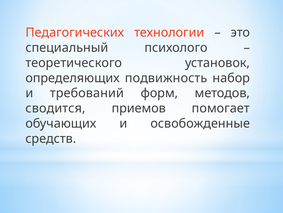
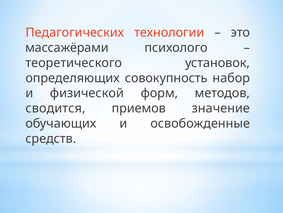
специальный: специальный -> массажёрами (67, 48)
подвижность: подвижность -> совокупность (166, 78)
требований: требований -> физической (87, 93)
помогает: помогает -> значение (221, 108)
